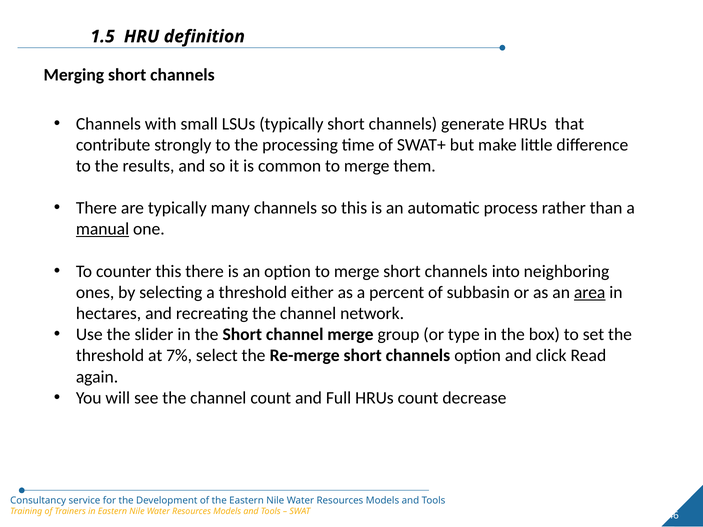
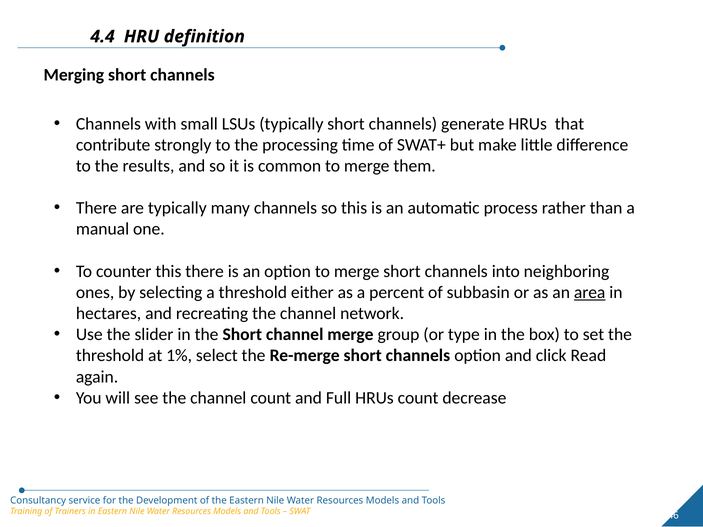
1.5: 1.5 -> 4.4 (103, 37)
manual underline: present -> none (103, 229)
7%: 7% -> 1% (179, 356)
